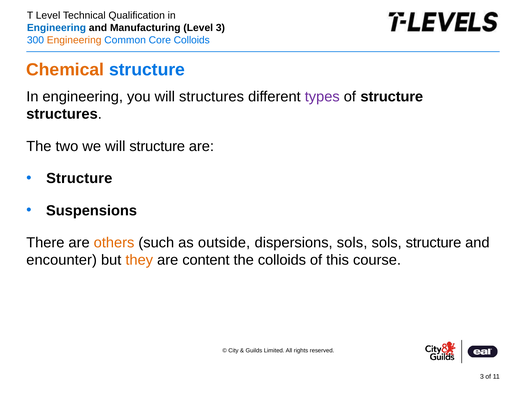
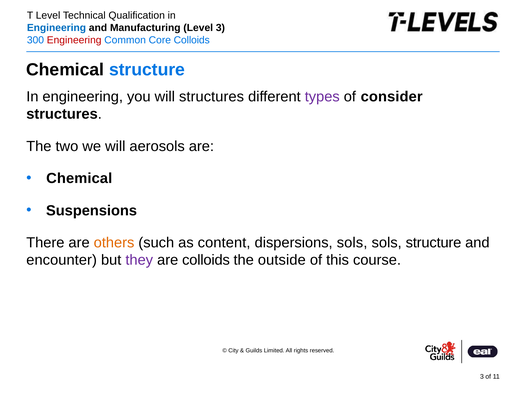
Engineering colour: orange -> red (74, 40)
Chemical colour: orange -> black (65, 70)
of structure: structure -> consider (392, 97)
will structure: structure -> aerosols (157, 146)
Structure: Structure -> Chemical (79, 179)
outside: outside -> content (224, 243)
they colour: orange -> purple (139, 260)
are content: content -> colloids (206, 260)
the colloids: colloids -> outside (282, 260)
